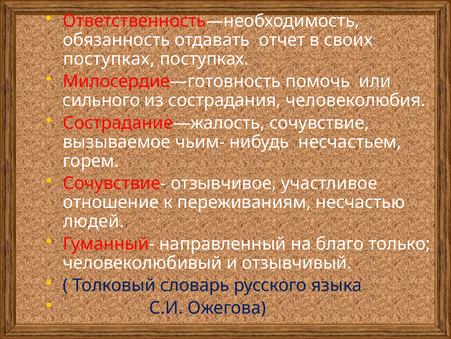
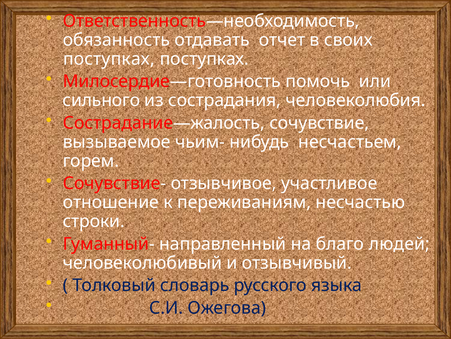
людей: людей -> строки (94, 221)
только: только -> людей (399, 243)
